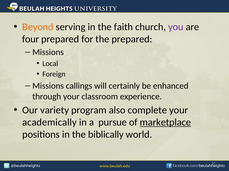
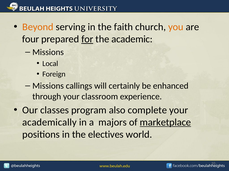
you colour: purple -> orange (176, 27)
for underline: none -> present (87, 39)
the prepared: prepared -> academic (132, 39)
variety: variety -> classes (55, 111)
pursue: pursue -> majors (113, 123)
biblically: biblically -> electives (106, 135)
